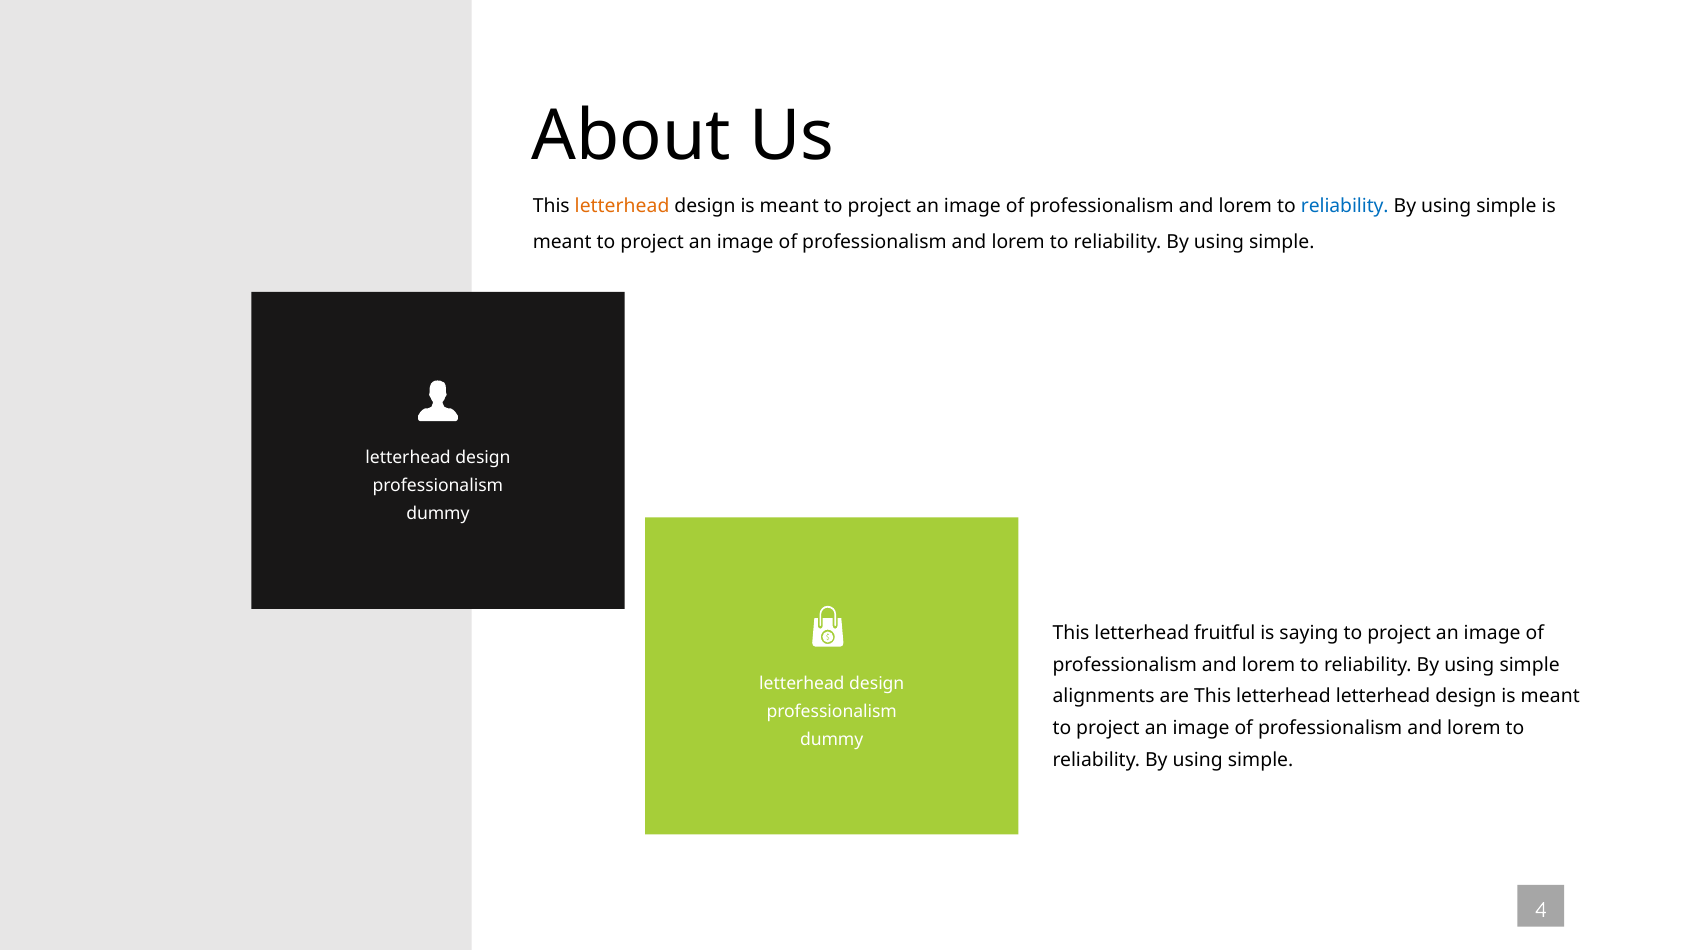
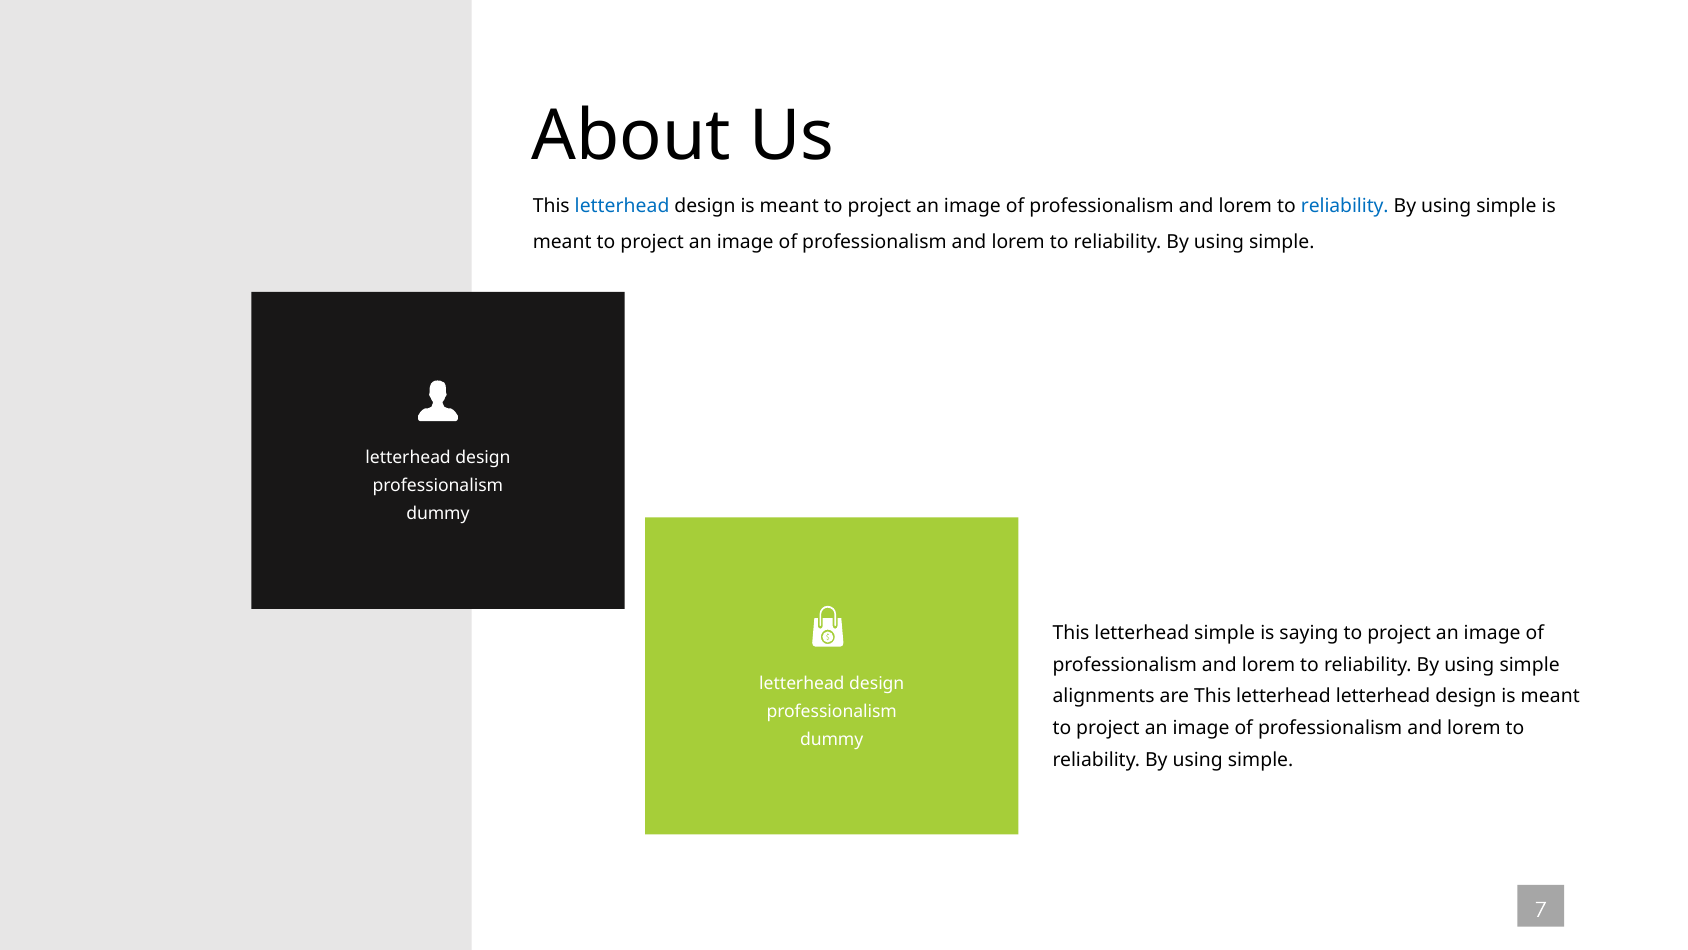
letterhead colour: orange -> blue (622, 206)
letterhead fruitful: fruitful -> simple (1225, 633)
4: 4 -> 7 (1541, 907)
